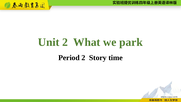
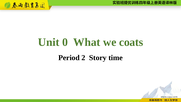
Unit 2: 2 -> 0 (65, 42)
park: park -> coats (131, 42)
